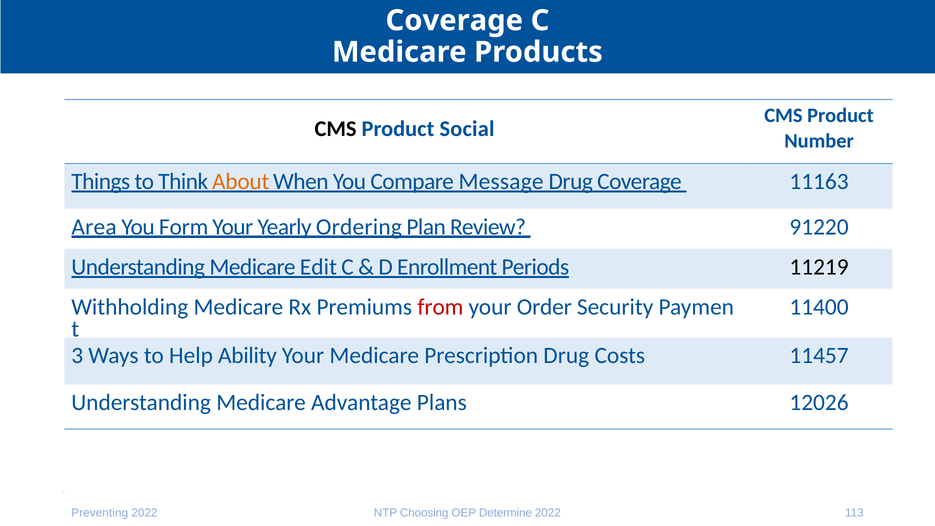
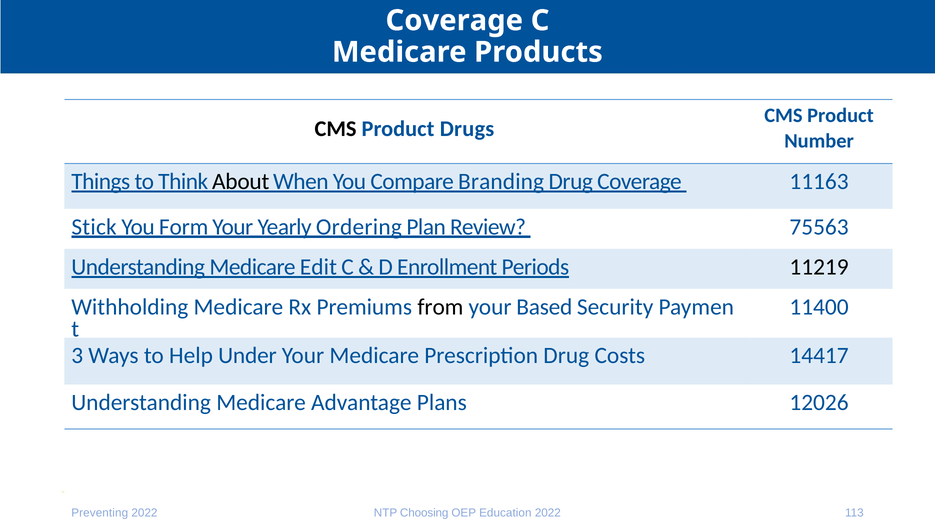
Social: Social -> Drugs (467, 129)
About colour: orange -> black (241, 181)
Message: Message -> Branding (501, 181)
Area: Area -> Stick (94, 227)
91220: 91220 -> 75563 (819, 227)
from colour: red -> black (440, 307)
Order: Order -> Based (544, 307)
Ability: Ability -> Under (247, 356)
11457: 11457 -> 14417 (819, 356)
Determine: Determine -> Education (505, 513)
